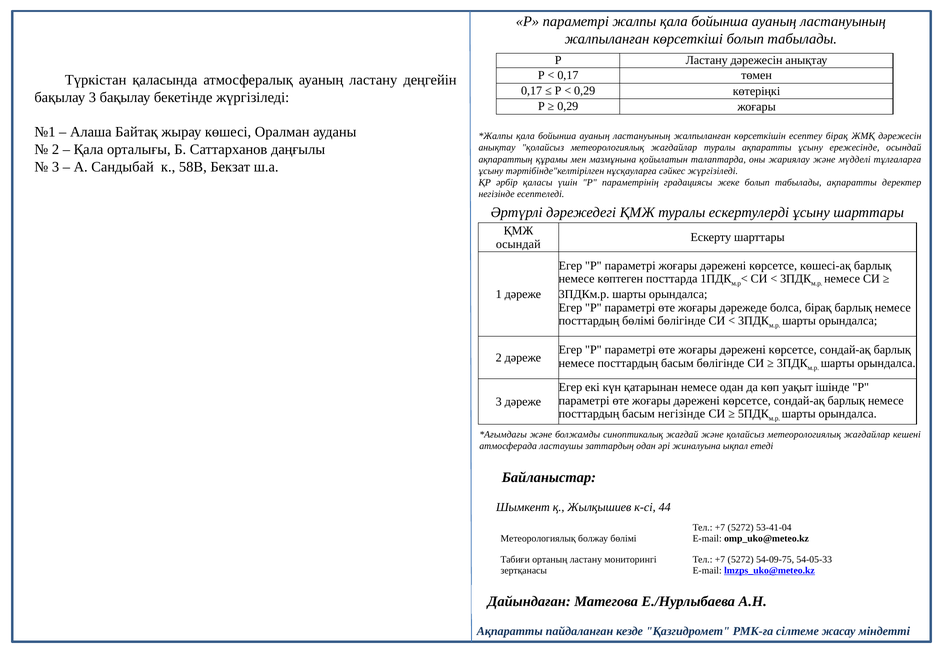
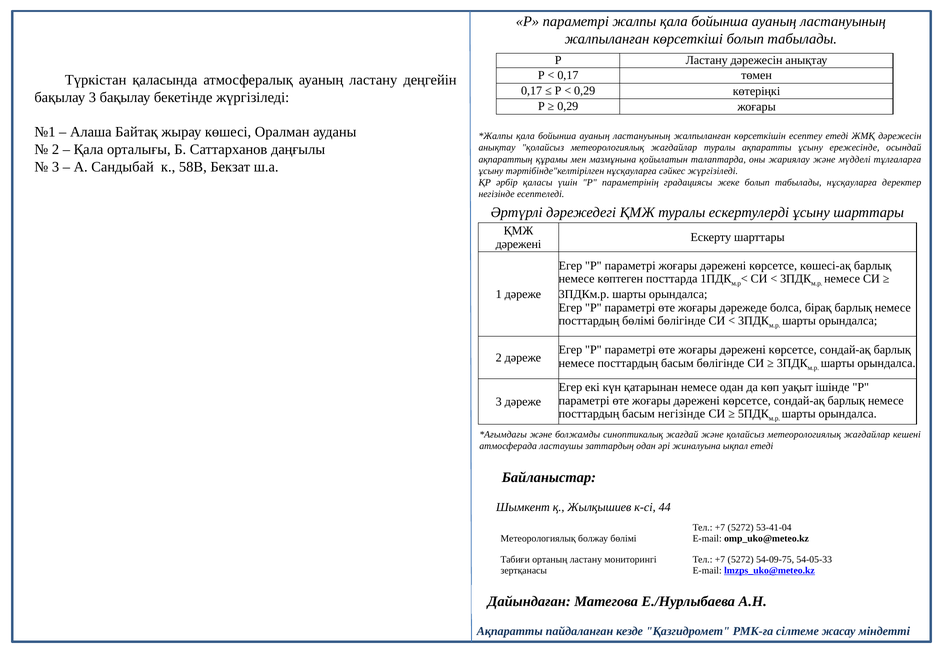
есептеу бірақ: бірақ -> етеді (837, 136)
табылады ақпаратты: ақпаратты -> нұсқауларға (852, 182)
осындай: осындай -> дәрежені (518, 244)
